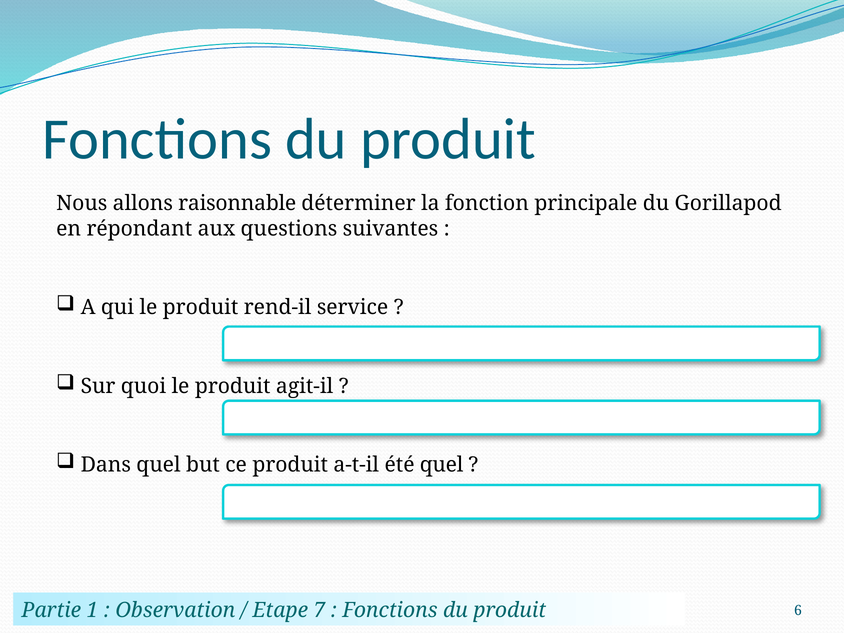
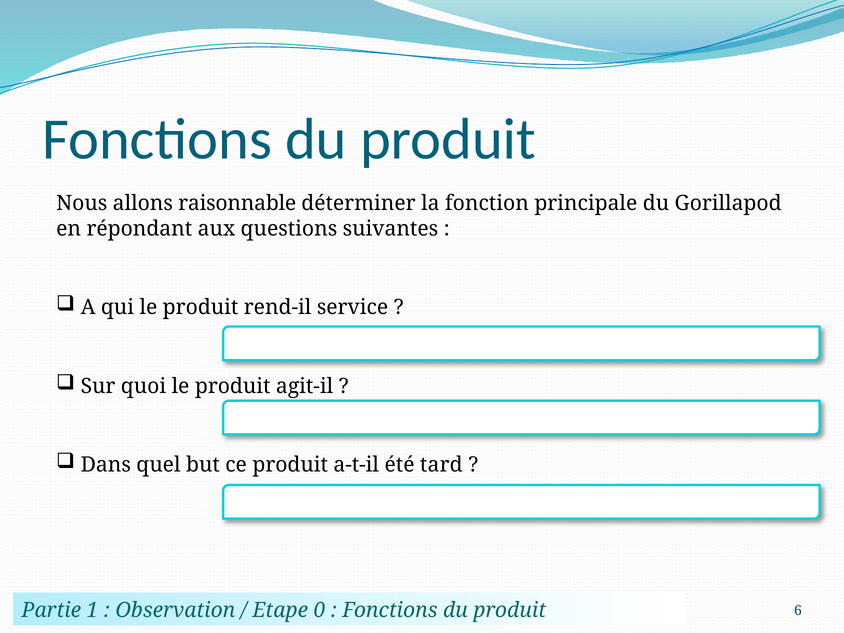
été quel: quel -> tard (441, 465)
7: 7 -> 0 (319, 610)
